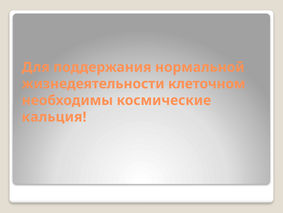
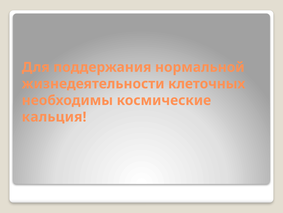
клеточном: клеточном -> клеточных (207, 84)
